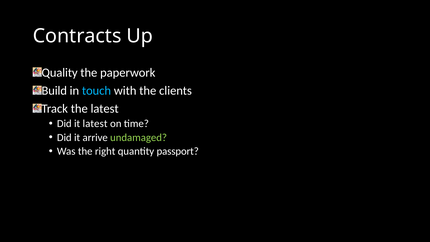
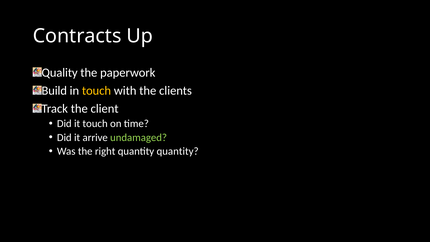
touch colour: light blue -> yellow (96, 91)
the latest: latest -> client (105, 109)
it latest: latest -> touch (95, 124)
quantity passport: passport -> quantity (178, 151)
